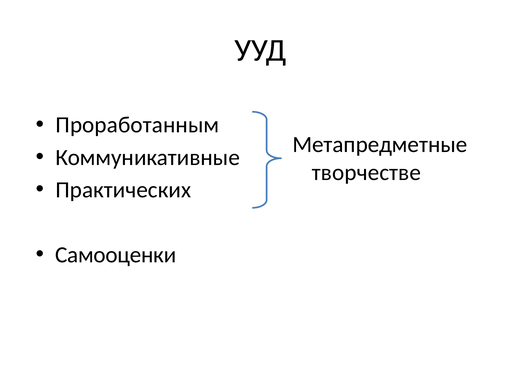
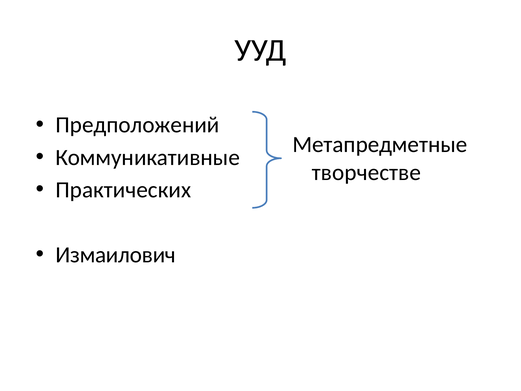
Проработанным: Проработанным -> Предположений (137, 125)
Самооценки: Самооценки -> Измаилович (116, 255)
